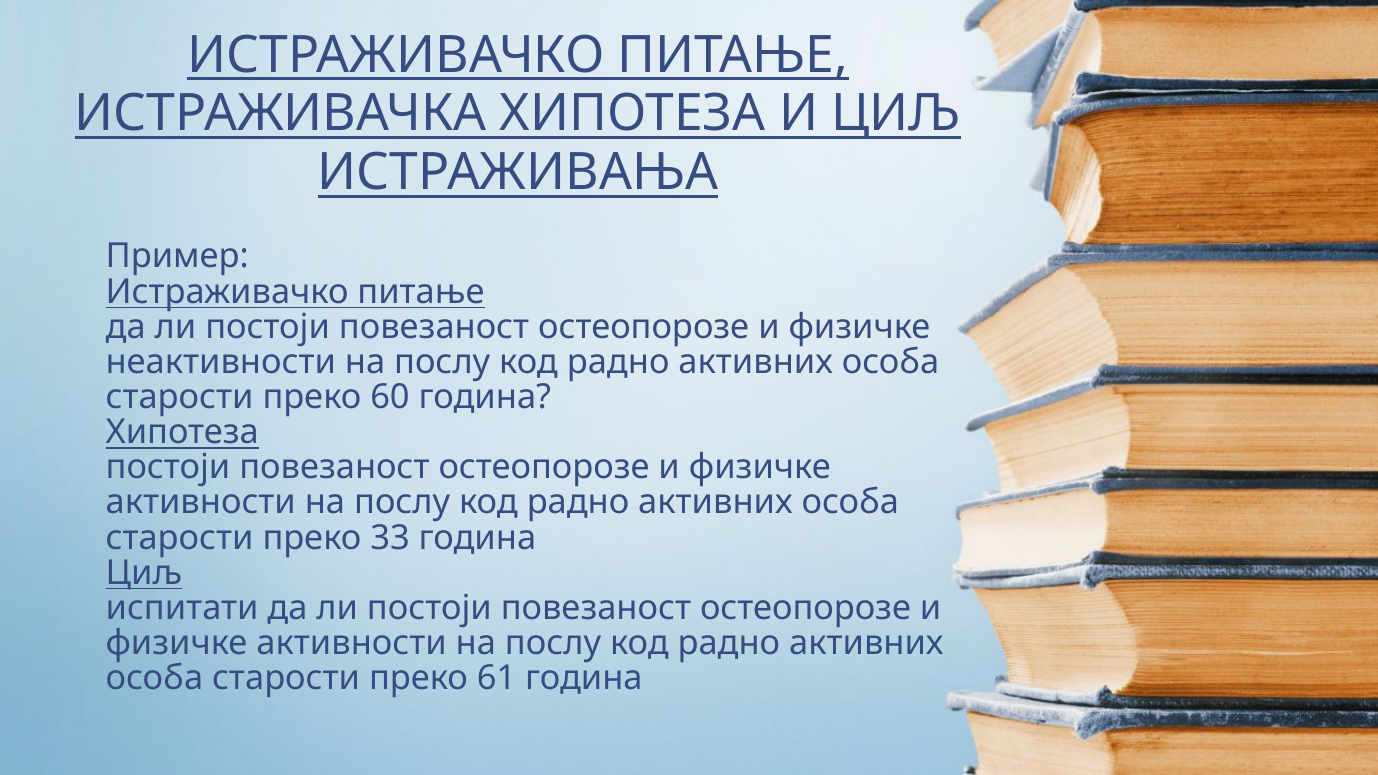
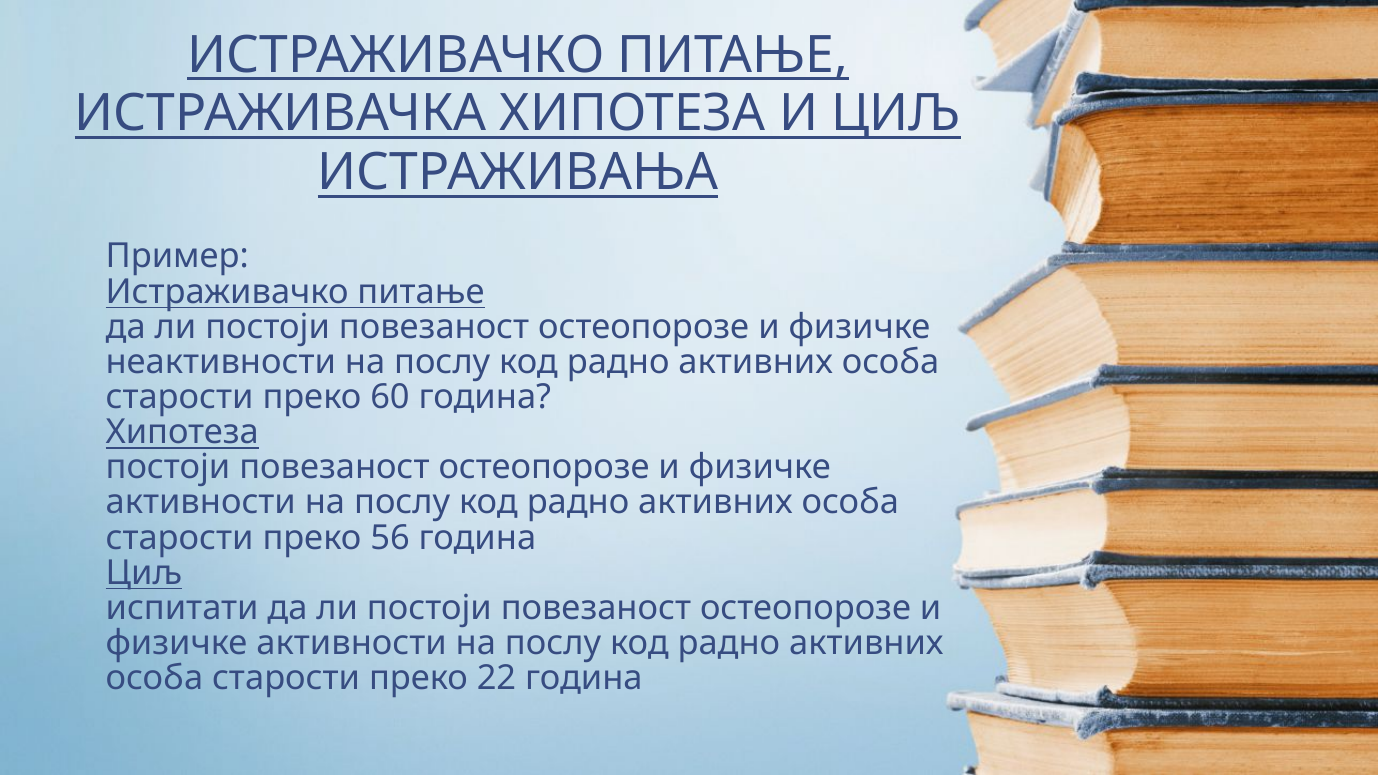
33: 33 -> 56 (390, 538)
61: 61 -> 22 (497, 679)
